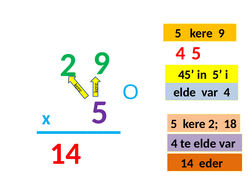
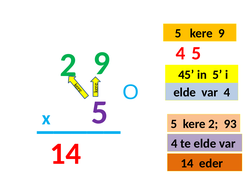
18: 18 -> 93 (230, 124)
